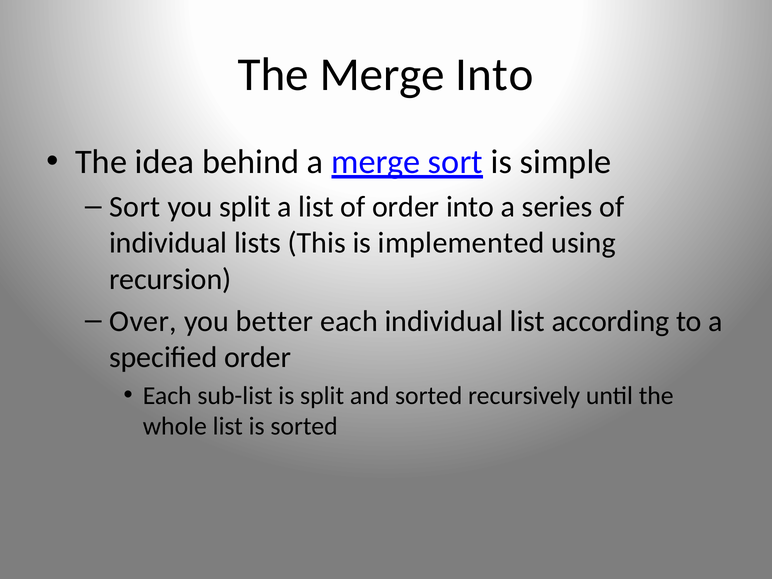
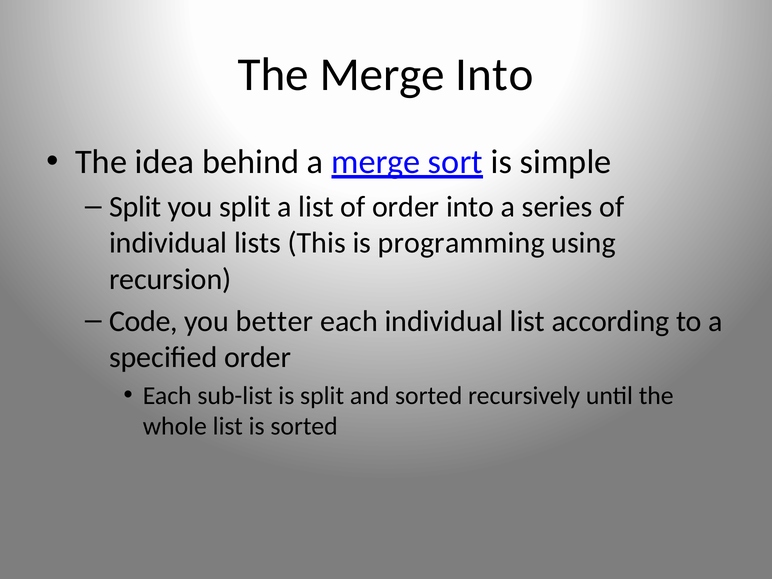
Sort: Sort -> Split (135, 207)
implemented: implemented -> programming (461, 243)
Over: Over -> Code (143, 321)
